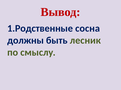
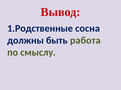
лесник: лесник -> работа (85, 41)
